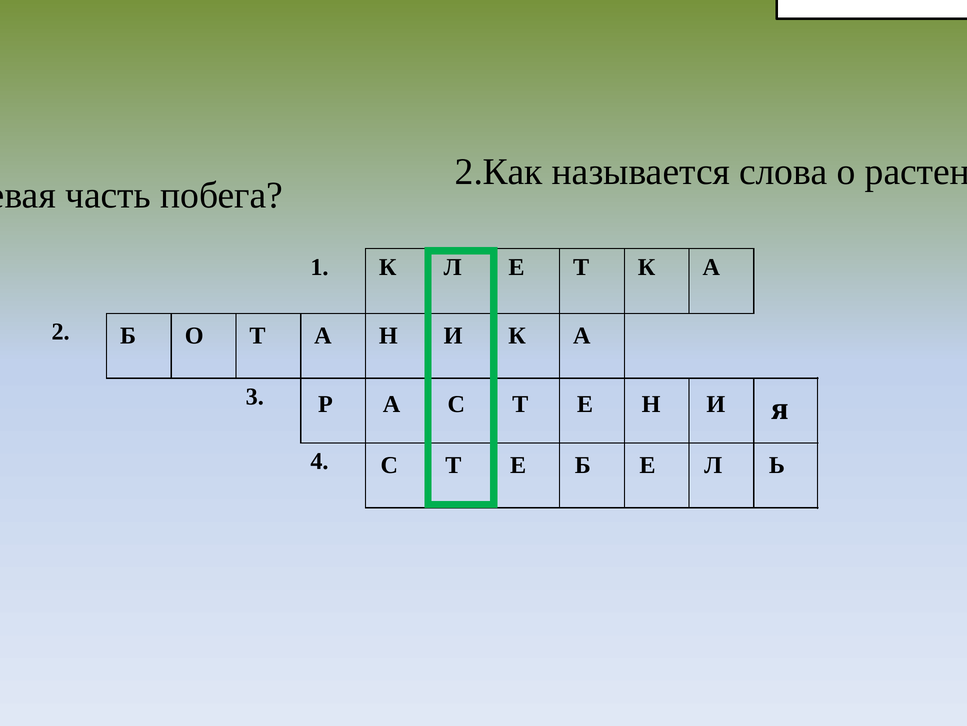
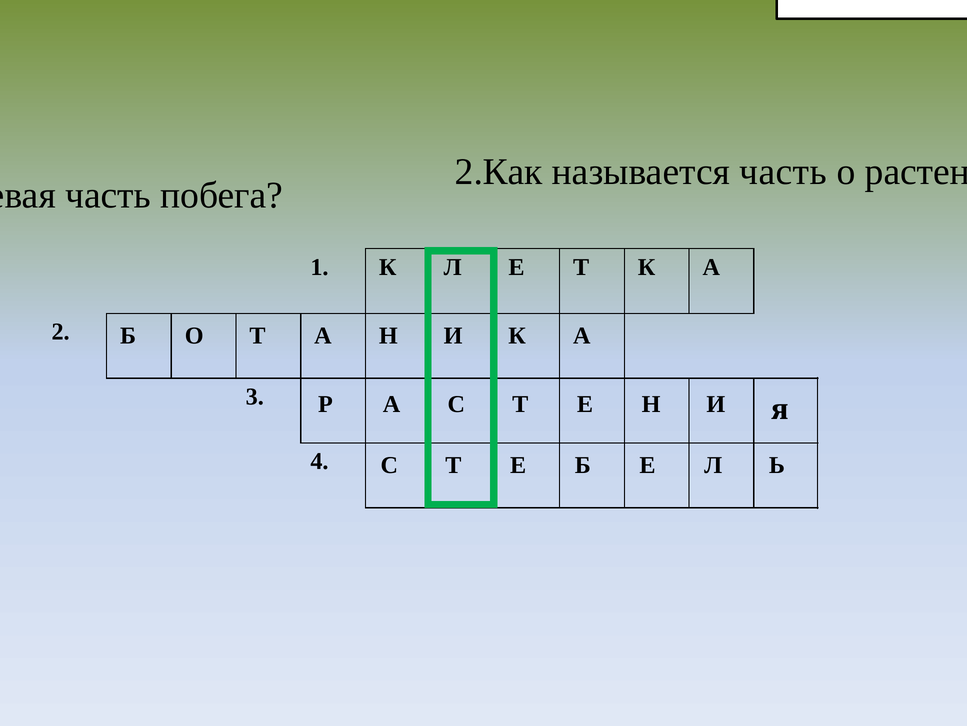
называется слова: слова -> часть (783, 172)
